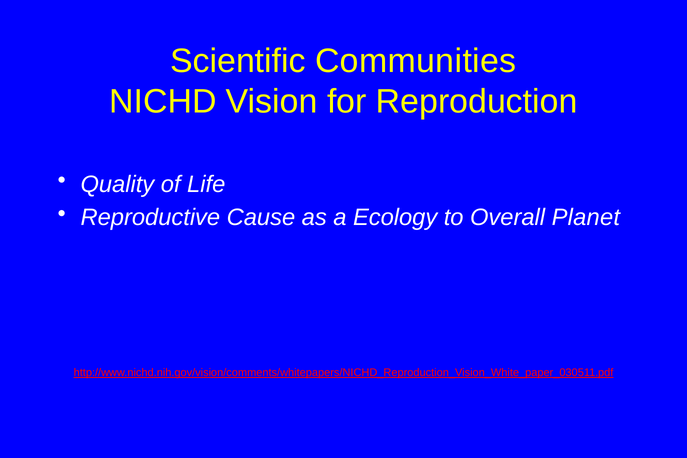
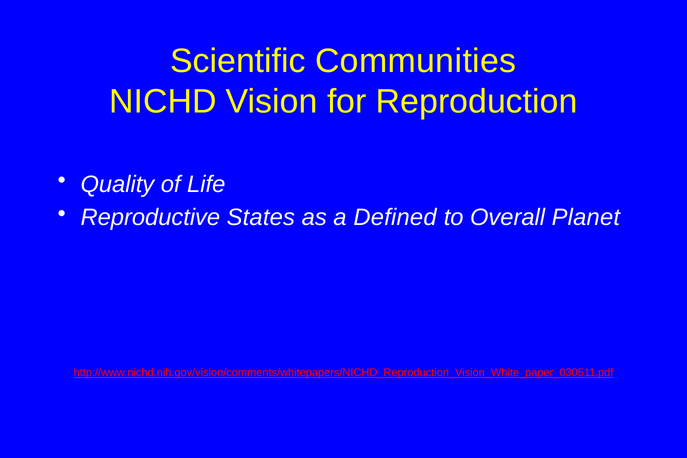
Cause: Cause -> States (261, 218)
Ecology: Ecology -> Defined (395, 218)
